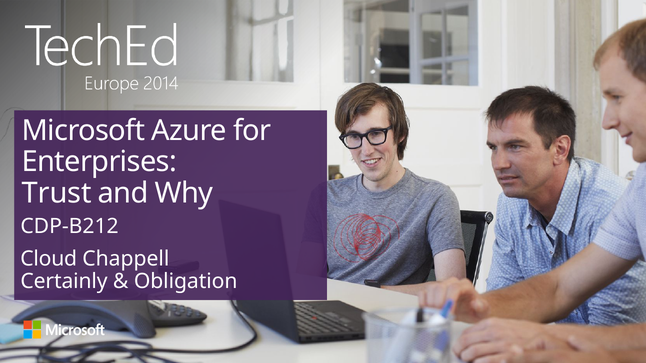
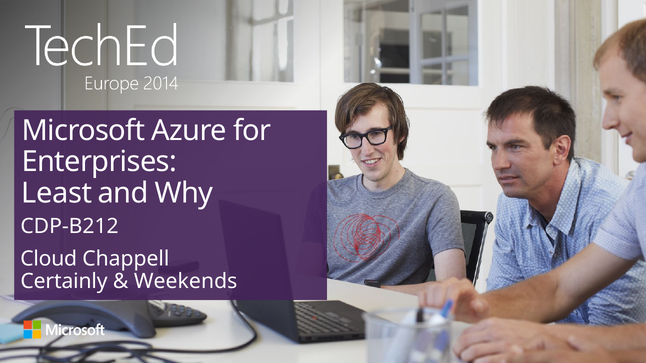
Trust: Trust -> Least (57, 193)
Obligation: Obligation -> Weekends (186, 282)
